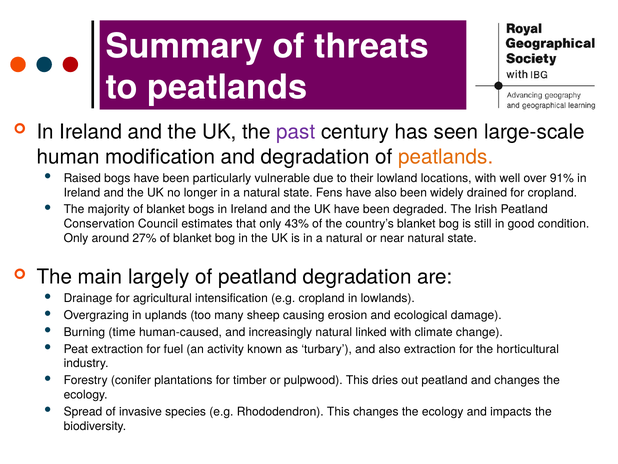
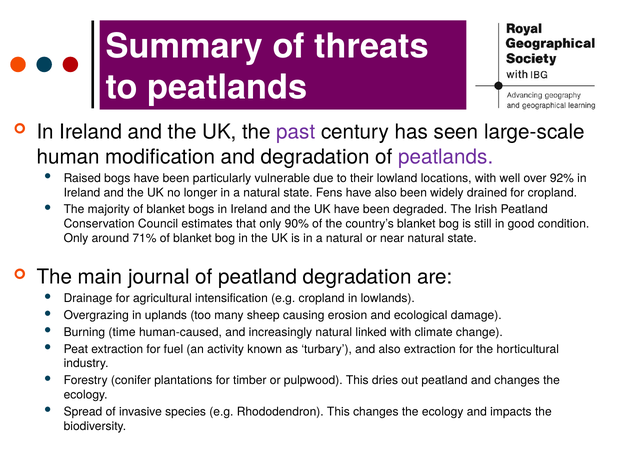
peatlands colour: orange -> purple (446, 157)
91%: 91% -> 92% (562, 178)
43%: 43% -> 90% (297, 224)
27%: 27% -> 71% (144, 238)
largely: largely -> journal (159, 277)
